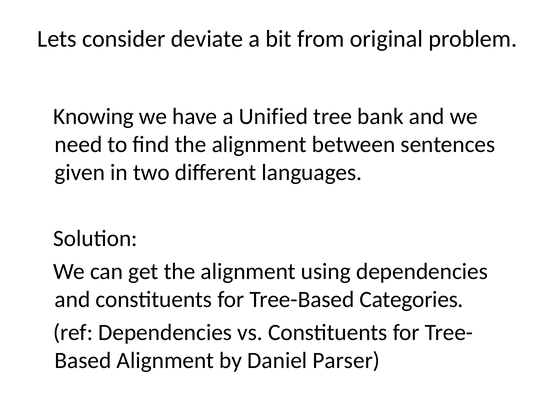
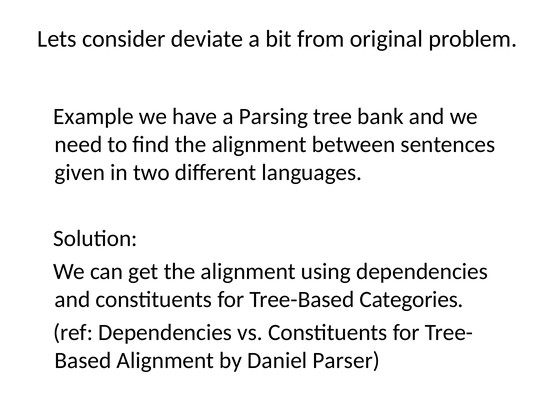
Knowing: Knowing -> Example (93, 116)
Unified: Unified -> Parsing (273, 116)
